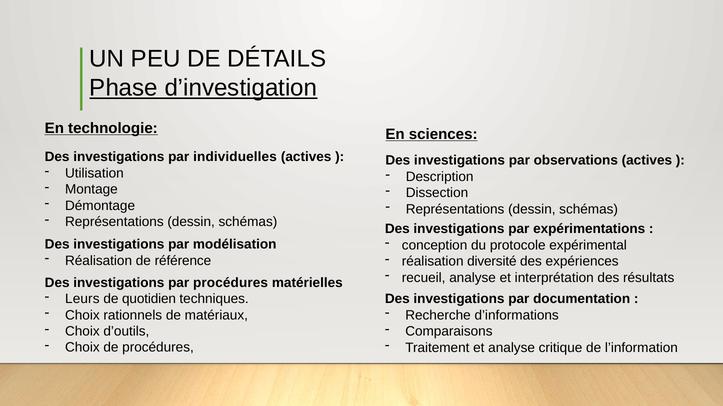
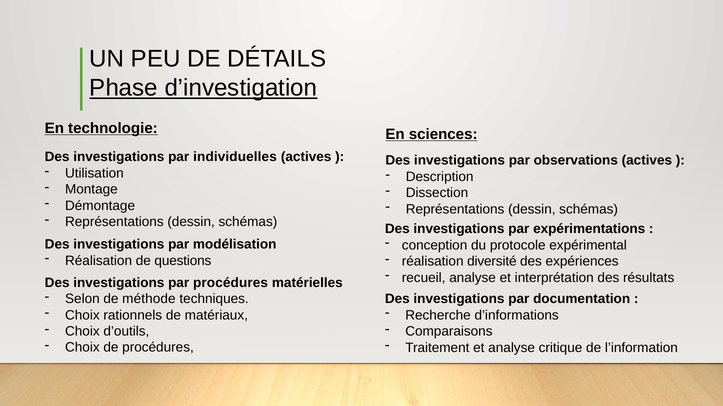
référence: référence -> questions (183, 261)
Leurs: Leurs -> Selon (82, 299)
quotidien: quotidien -> méthode (149, 299)
